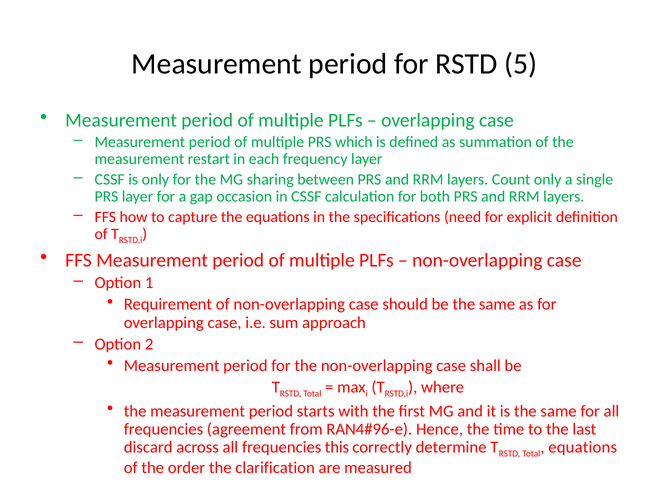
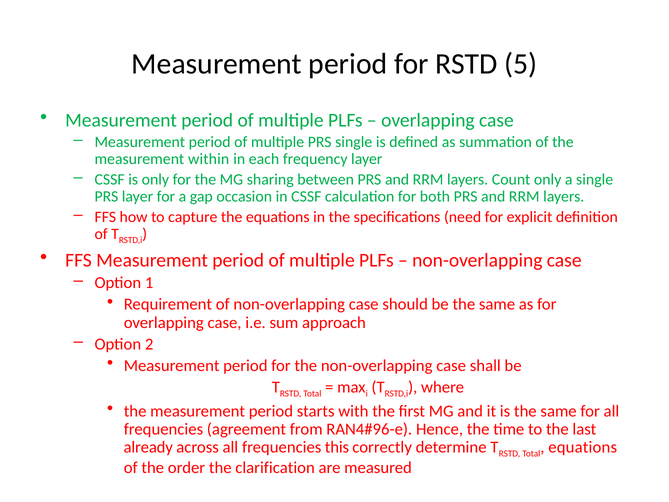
PRS which: which -> single (354, 142)
restart: restart -> within (209, 159)
discard: discard -> already (148, 447)
